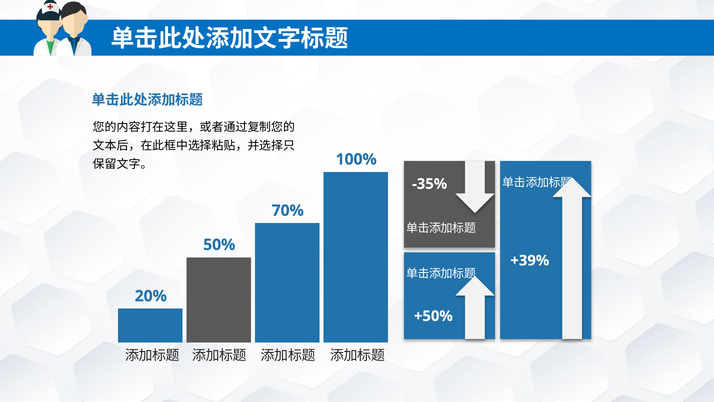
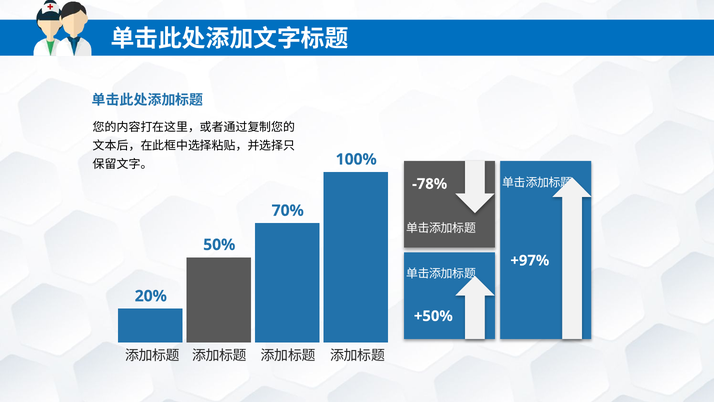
-35%: -35% -> -78% (430, 184)
+39%: +39% -> +97% (530, 260)
